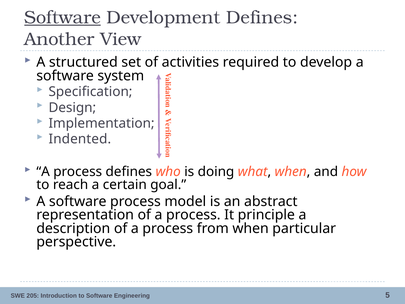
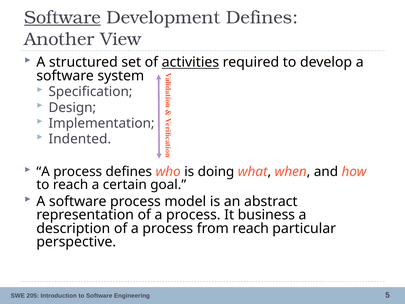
activities underline: none -> present (190, 62)
principle: principle -> business (266, 215)
from when: when -> reach (251, 228)
